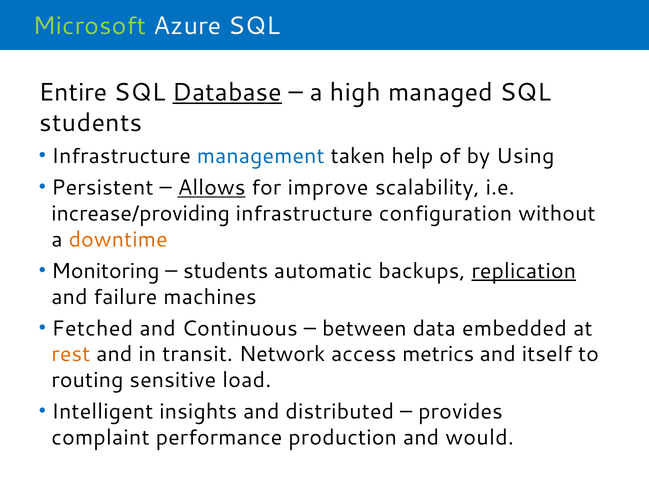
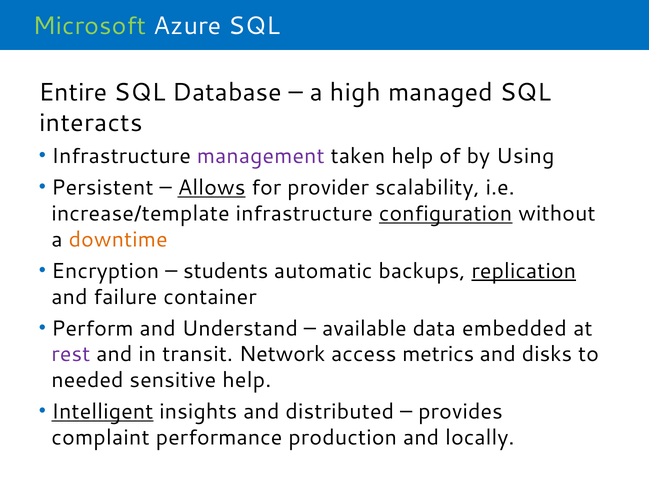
Database underline: present -> none (227, 93)
students: students -> interacts (91, 123)
management colour: blue -> purple (261, 156)
improve: improve -> provider (328, 188)
increase/providing: increase/providing -> increase/template (140, 214)
configuration underline: none -> present (446, 214)
Monitoring: Monitoring -> Encryption (105, 271)
machines: machines -> container (210, 297)
Fetched: Fetched -> Perform (92, 328)
Continuous: Continuous -> Understand (240, 328)
between: between -> available (364, 328)
rest colour: orange -> purple (71, 354)
itself: itself -> disks (547, 354)
routing: routing -> needed (87, 380)
sensitive load: load -> help (247, 380)
Intelligent underline: none -> present (102, 411)
would: would -> locally (480, 437)
